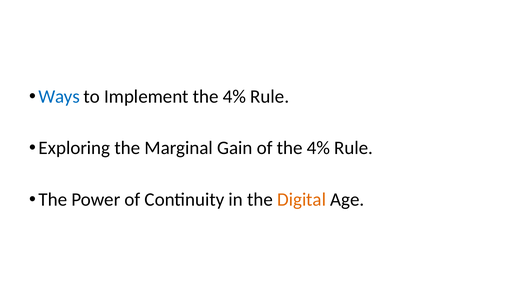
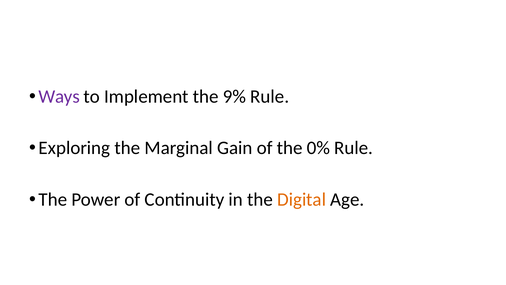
Ways colour: blue -> purple (59, 96)
Implement the 4%: 4% -> 9% (234, 96)
of the 4%: 4% -> 0% (318, 148)
